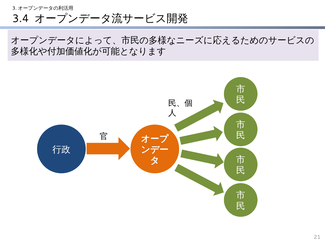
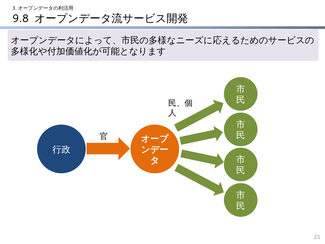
3.4: 3.4 -> 9.8 (21, 19)
